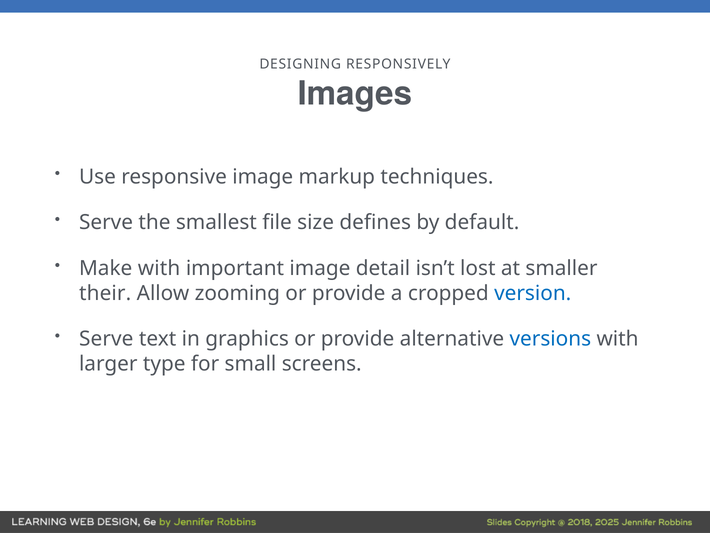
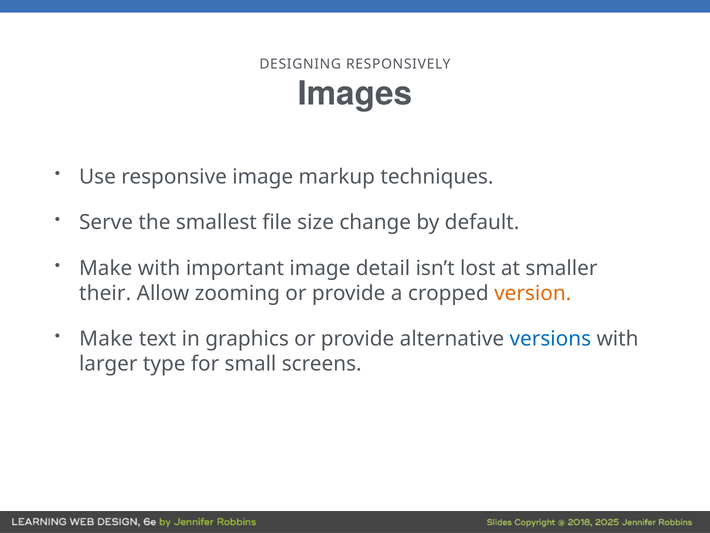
defines: defines -> change (375, 222)
version colour: blue -> orange (533, 293)
Serve: Serve -> Make (106, 339)
